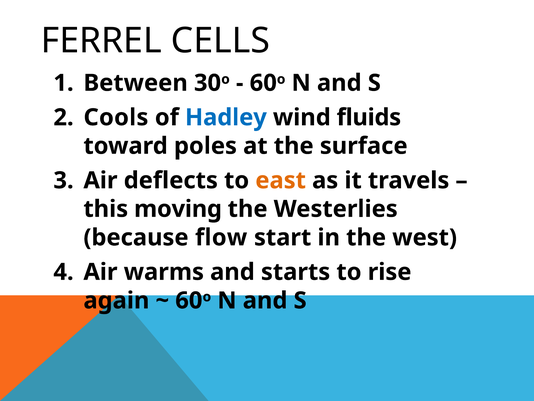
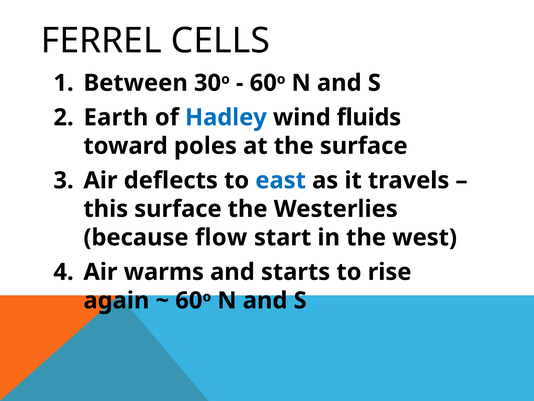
Cools: Cools -> Earth (116, 117)
east colour: orange -> blue (281, 180)
this moving: moving -> surface (178, 209)
